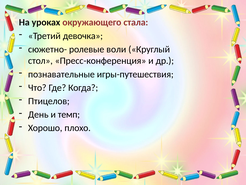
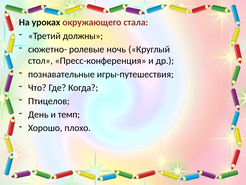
девочка: девочка -> должны (83, 36)
воли: воли -> ночь (116, 49)
